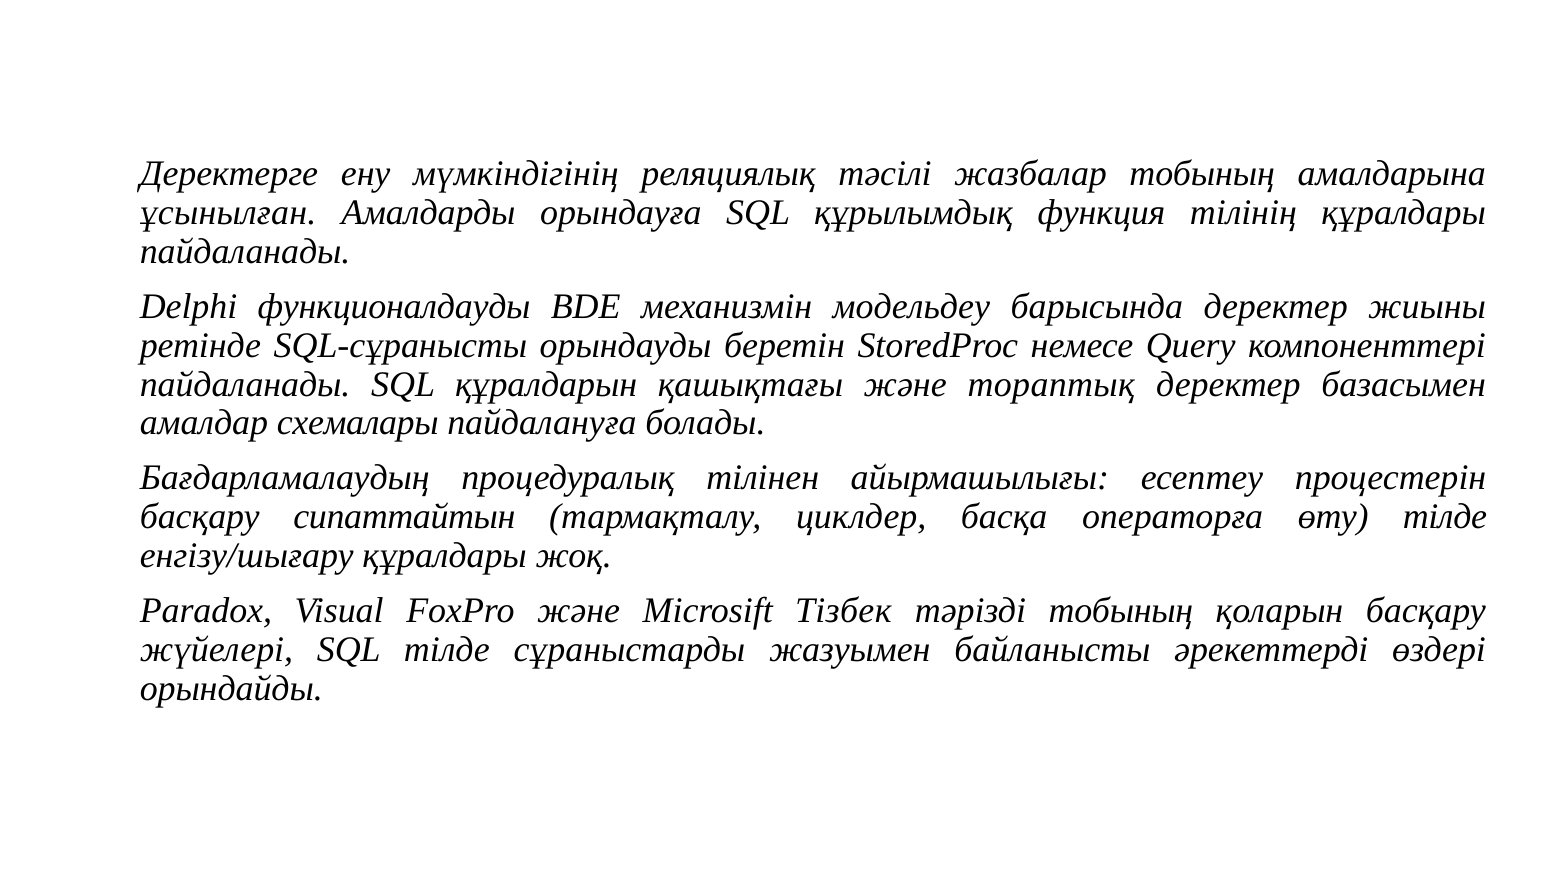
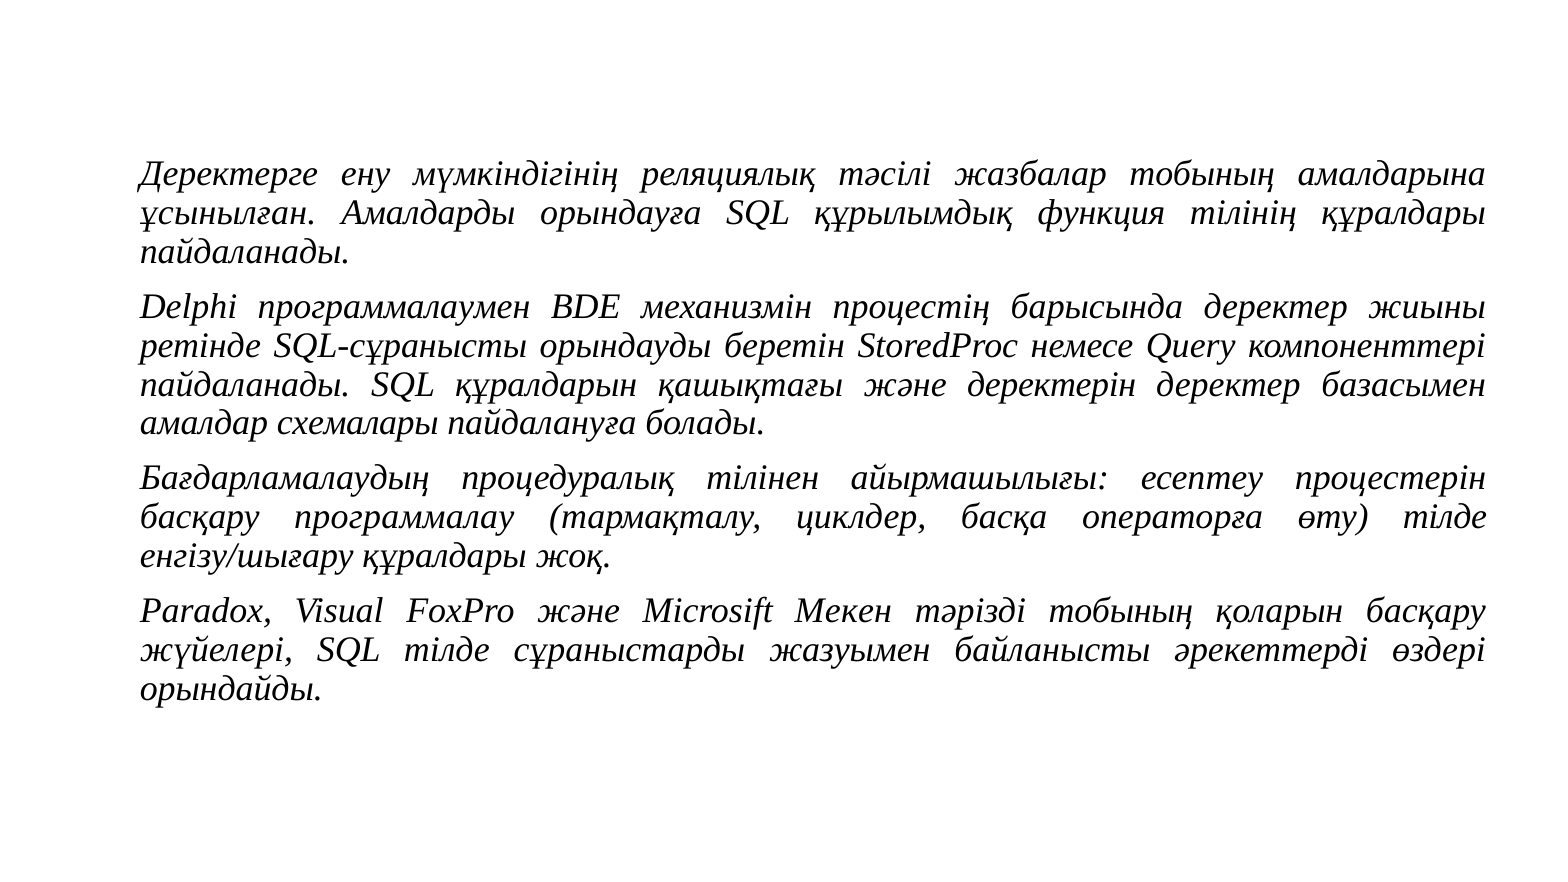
функционалдауды: функционалдауды -> программалаумен (394, 307)
модельдеу: модельдеу -> процестің (911, 307)
тораптық: тораптық -> деректерін (1052, 384)
сипаттайтын: сипаттайтын -> программалау (404, 517)
Тізбек: Тізбек -> Мекен (843, 611)
